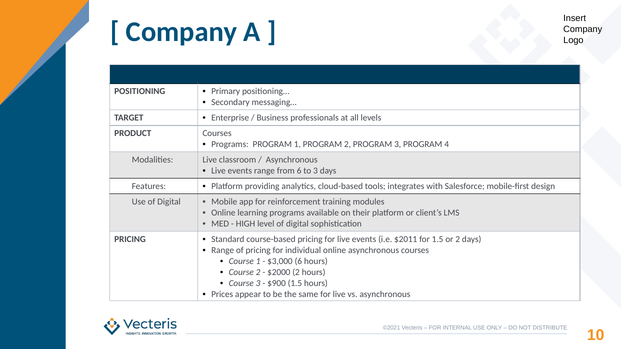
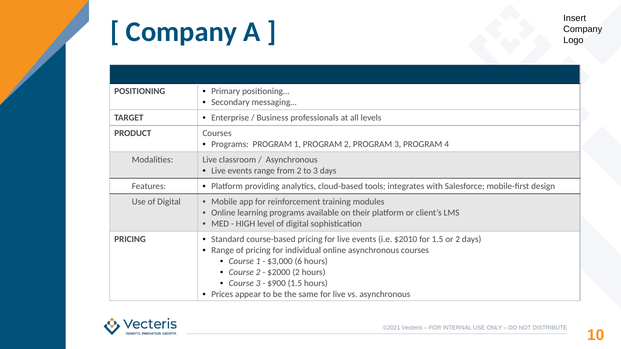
from 6: 6 -> 2 (299, 171)
$2011: $2011 -> $2010 (406, 239)
